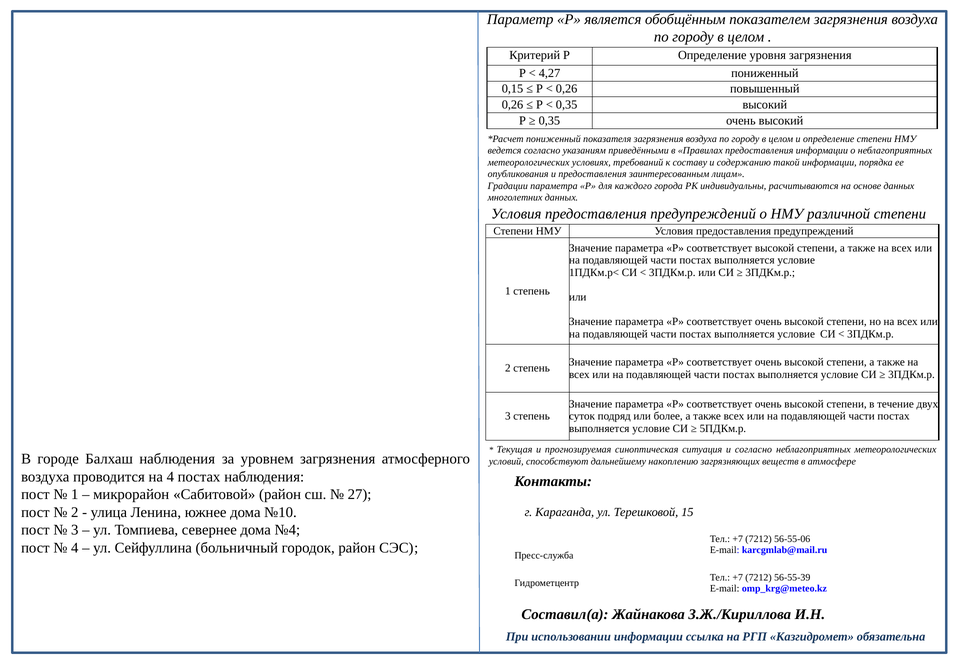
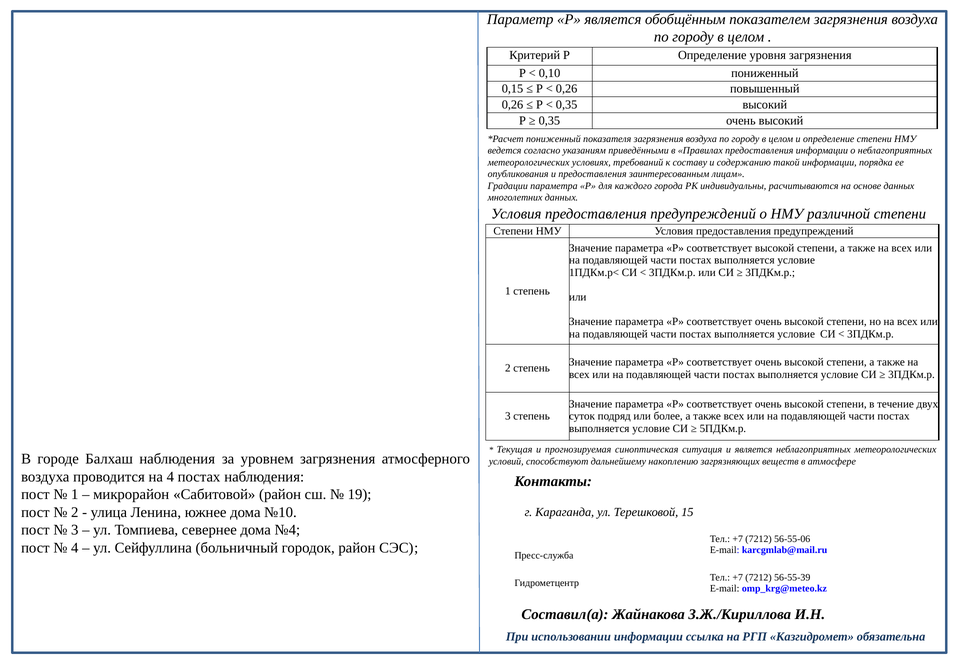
4,27: 4,27 -> 0,10 (550, 73)
и согласно: согласно -> является (754, 450)
27: 27 -> 19 (360, 494)
